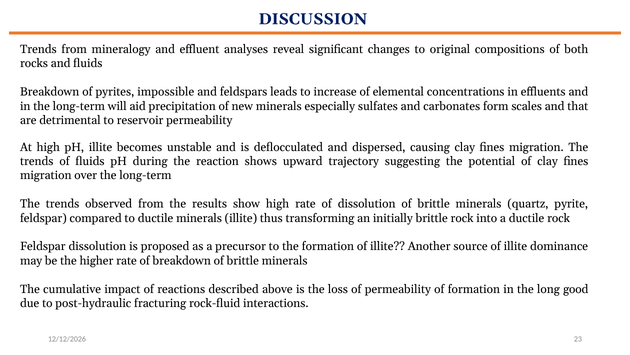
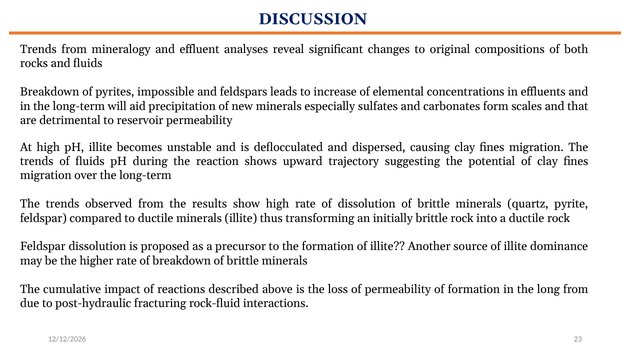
long good: good -> from (576, 289)
